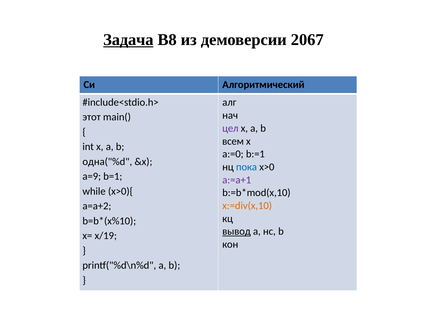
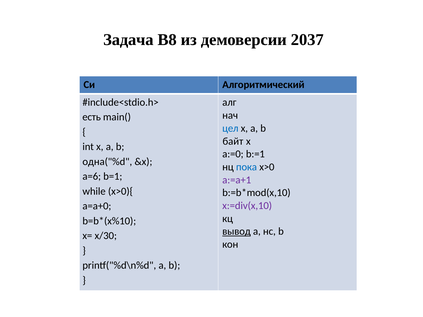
Задача underline: present -> none (128, 40)
2067: 2067 -> 2037 (307, 40)
этот: этот -> есть (92, 117)
цел colour: purple -> blue (230, 128)
всем: всем -> байт (233, 141)
a=9: a=9 -> a=6 (92, 177)
x:=div(x,10 colour: orange -> purple (247, 206)
a=a+2: a=a+2 -> a=a+0 (97, 206)
x/19: x/19 -> x/30 (106, 236)
